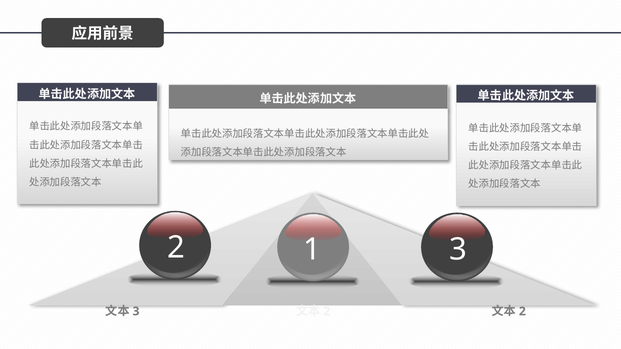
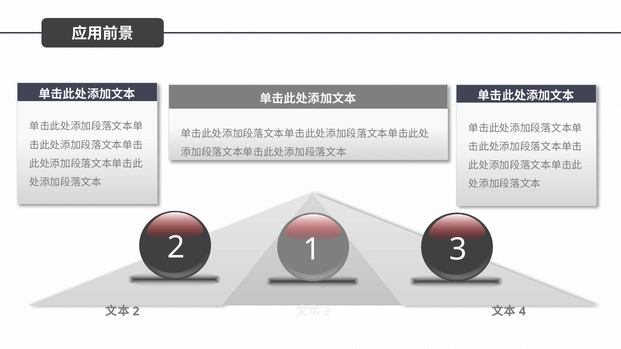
3: 3 -> 2 (136, 312)
2: 2 -> 4 (522, 312)
